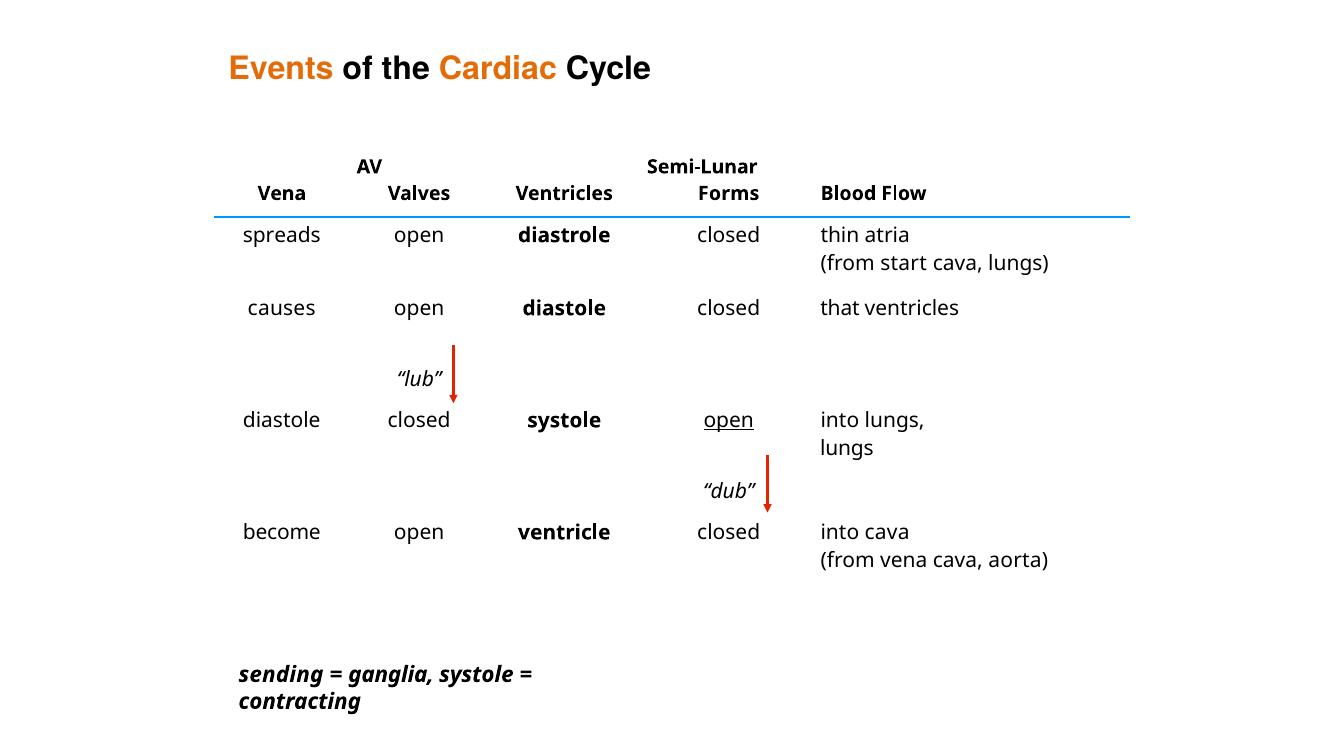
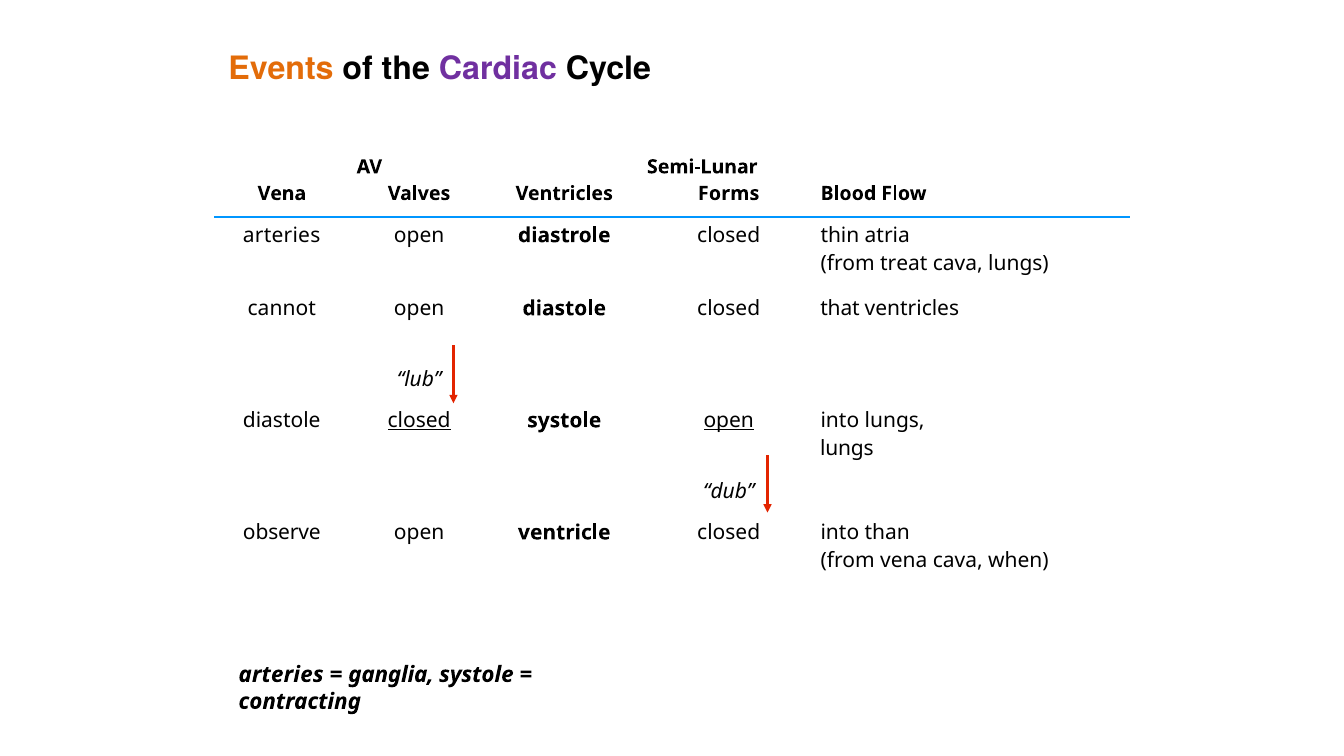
Cardiac colour: orange -> purple (498, 69)
spreads: spreads -> arteries (282, 235)
start: start -> treat (904, 264)
causes: causes -> cannot (282, 308)
closed underline: none -> present (419, 420)
become: become -> observe (282, 533)
into cava: cava -> than (887, 533)
aorta: aorta -> when (1018, 561)
sending: sending -> arteries (281, 675)
